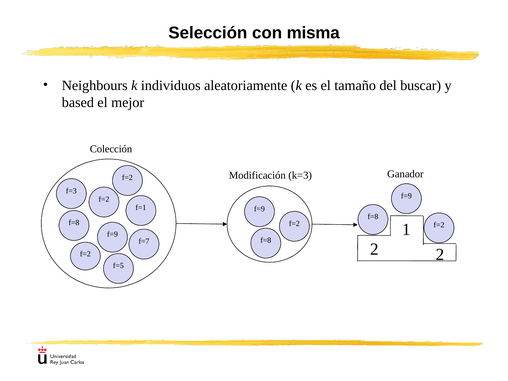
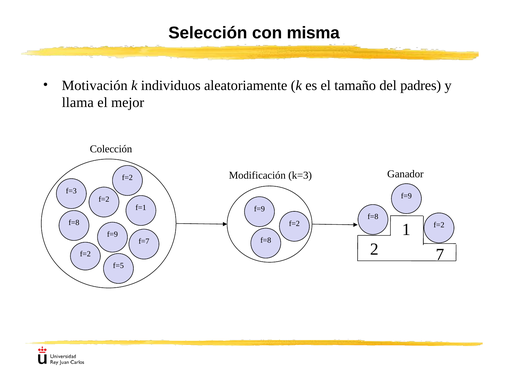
Neighbours: Neighbours -> Motivación (95, 85)
buscar: buscar -> padres (421, 85)
based: based -> llama (78, 102)
2 2: 2 -> 7 (440, 254)
